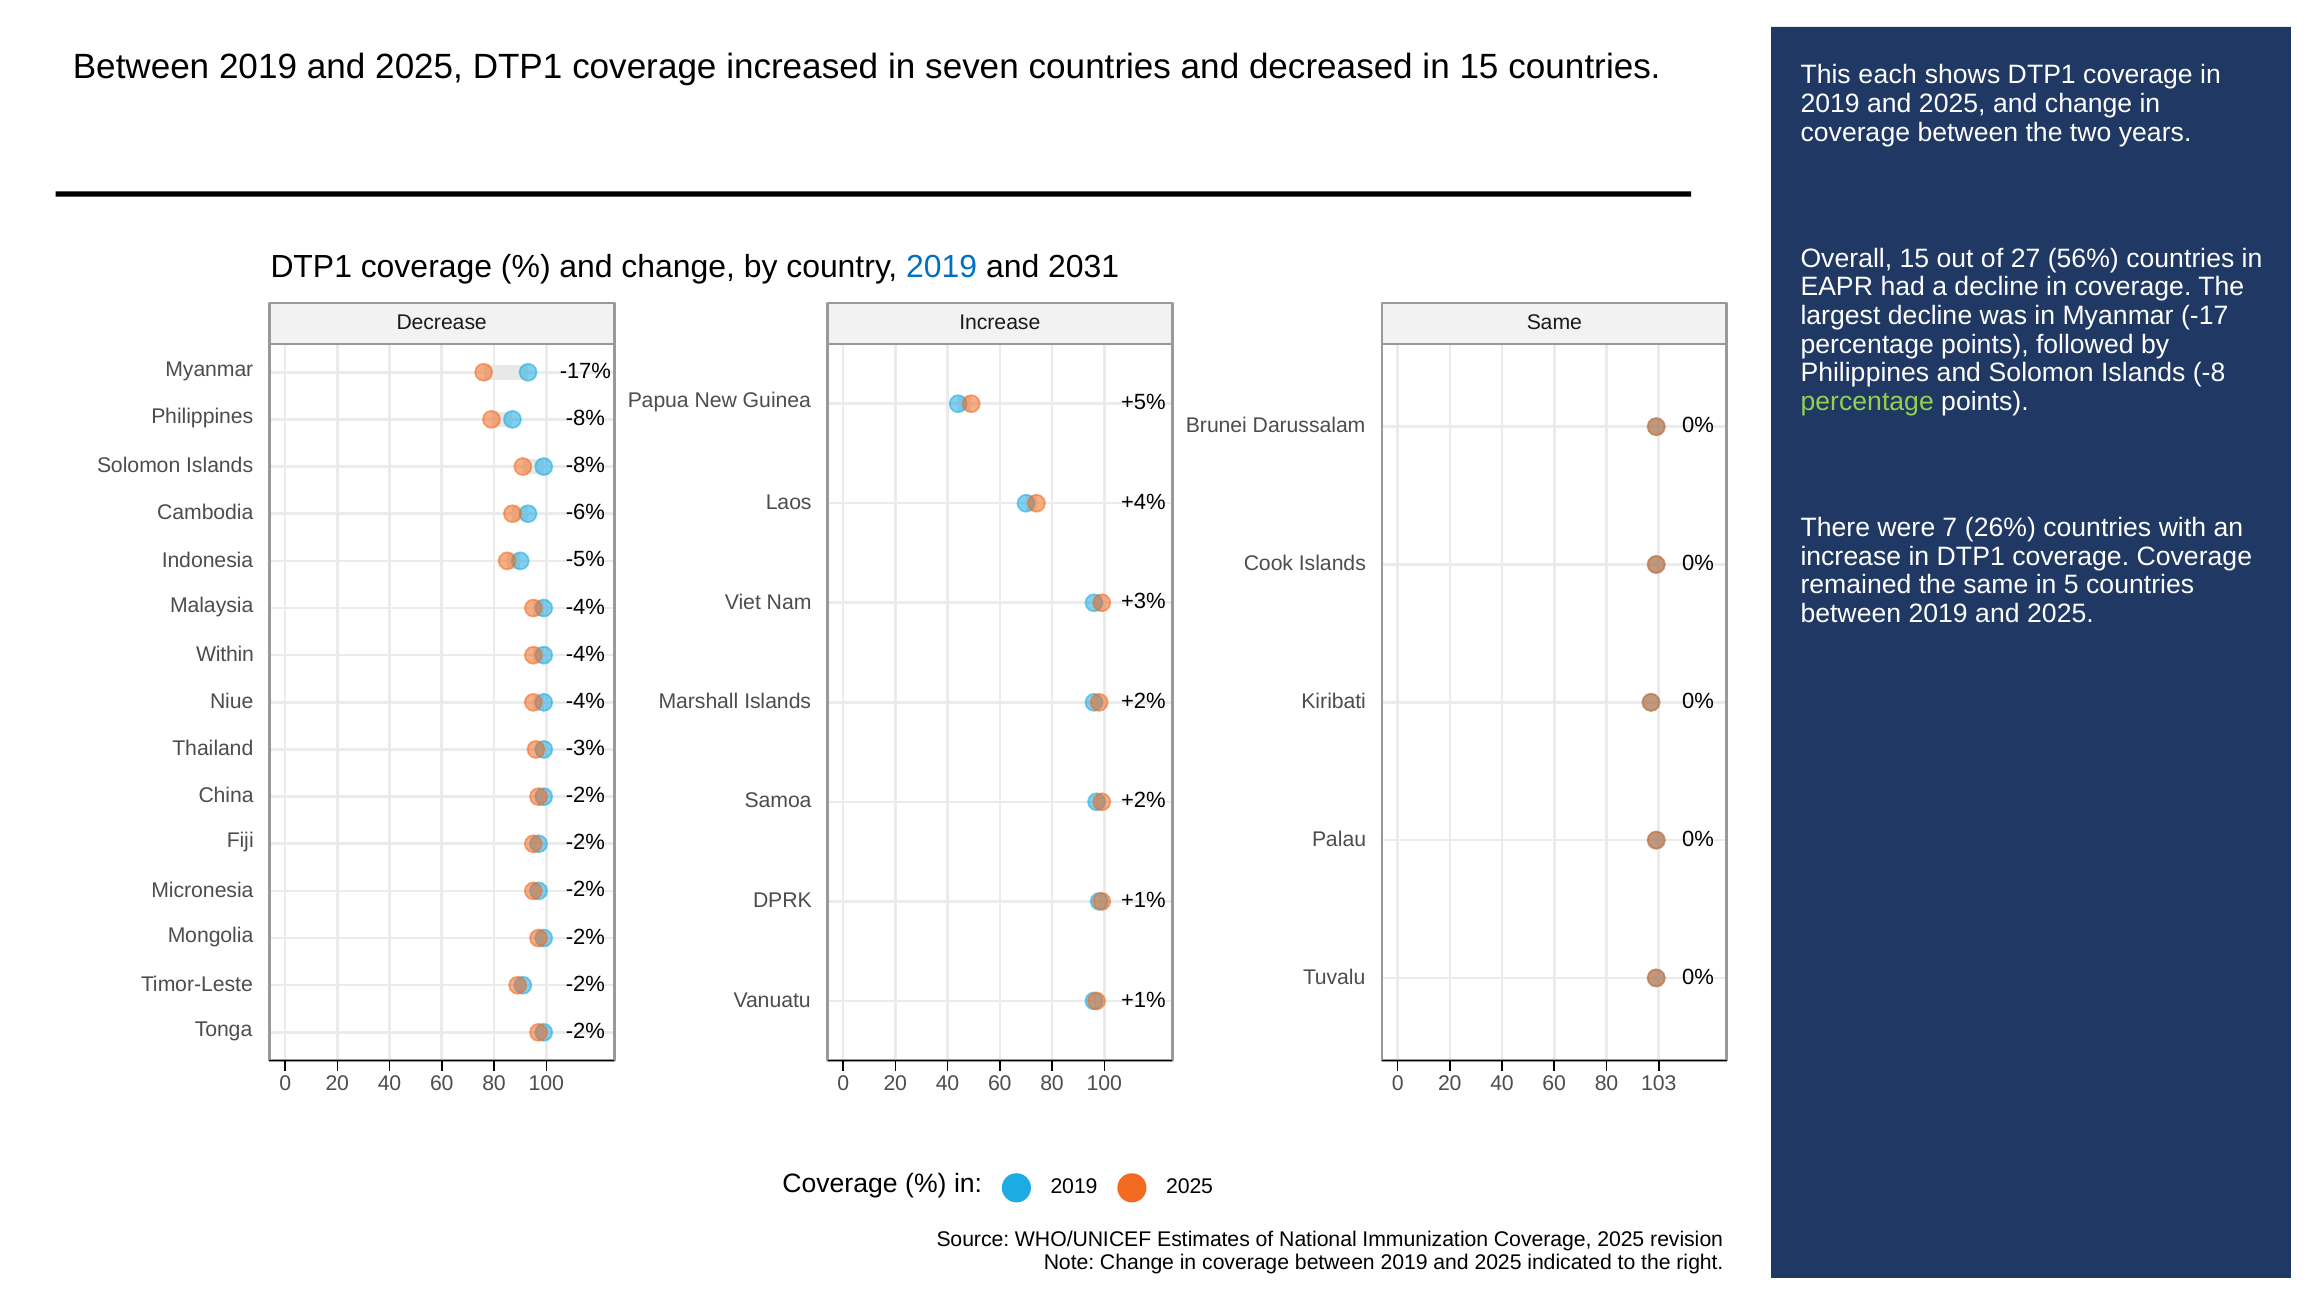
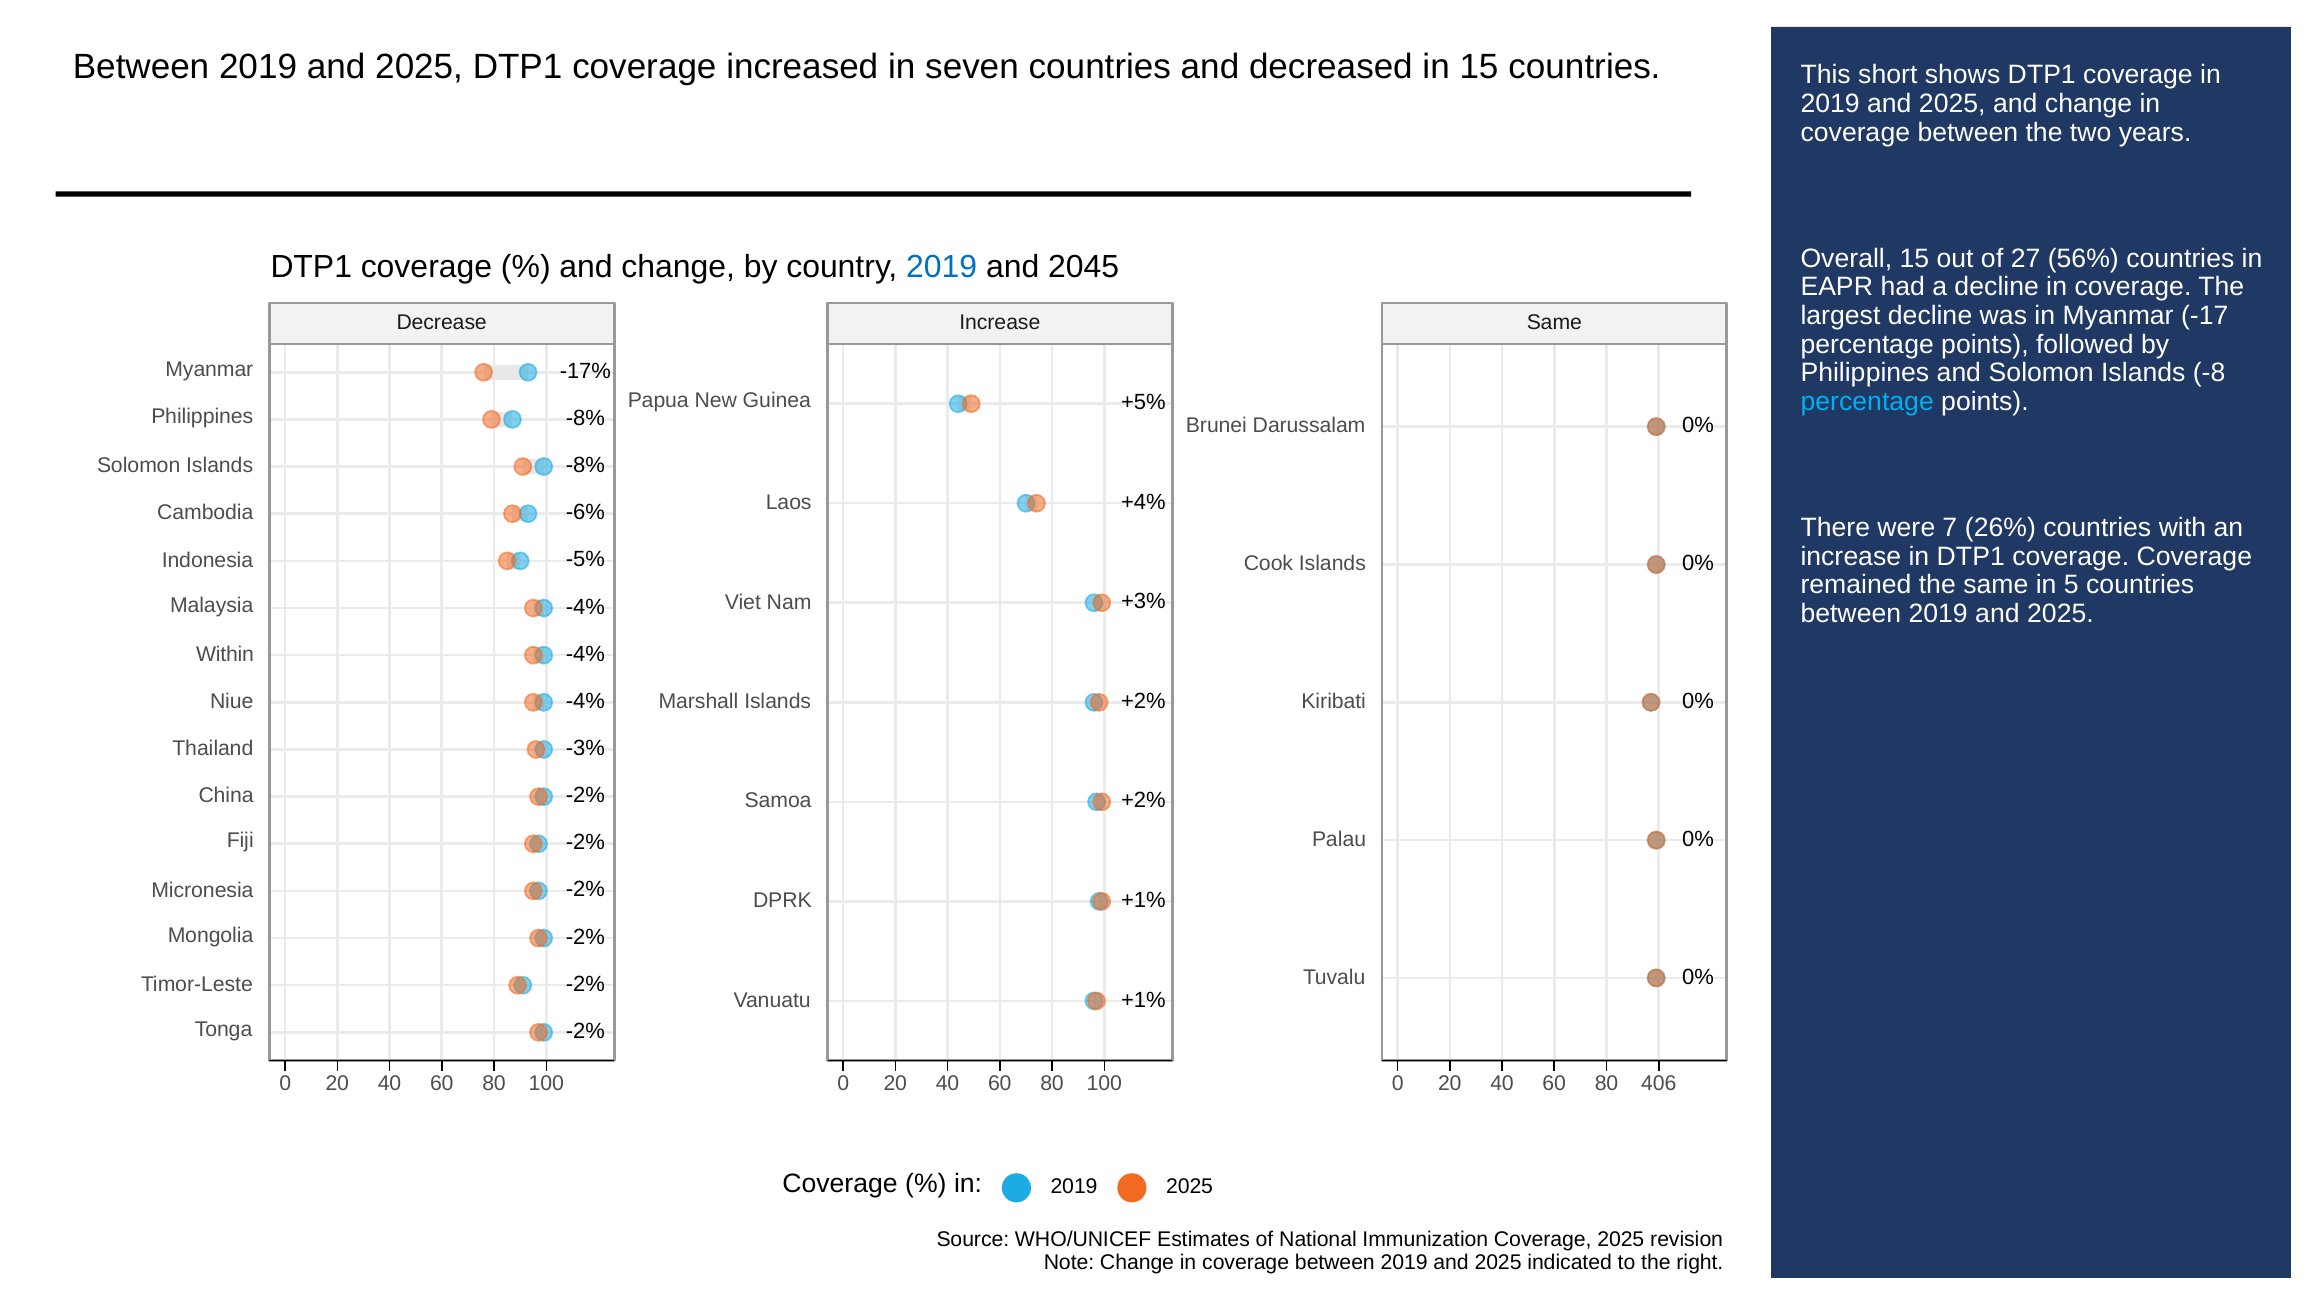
each: each -> short (1888, 75)
2031: 2031 -> 2045 (1084, 267)
percentage colour: light green -> light blue (1867, 402)
103: 103 -> 406 (1659, 1083)
